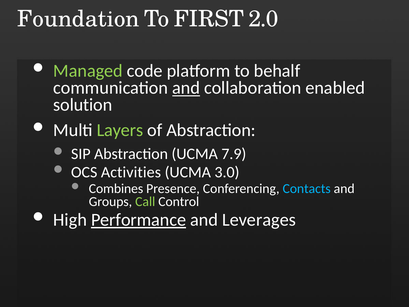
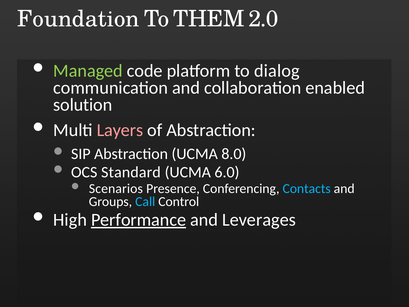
FIRST: FIRST -> THEM (209, 19)
behalf: behalf -> dialog (277, 71)
and underline: present -> none (186, 88)
Layers colour: light green -> pink (120, 130)
7.9: 7.9 -> 8.0 (234, 154)
Activities: Activities -> Standard (131, 172)
3.0: 3.0 -> 6.0 (227, 172)
Combines: Combines -> Scenarios (116, 189)
Call colour: light green -> light blue (145, 201)
